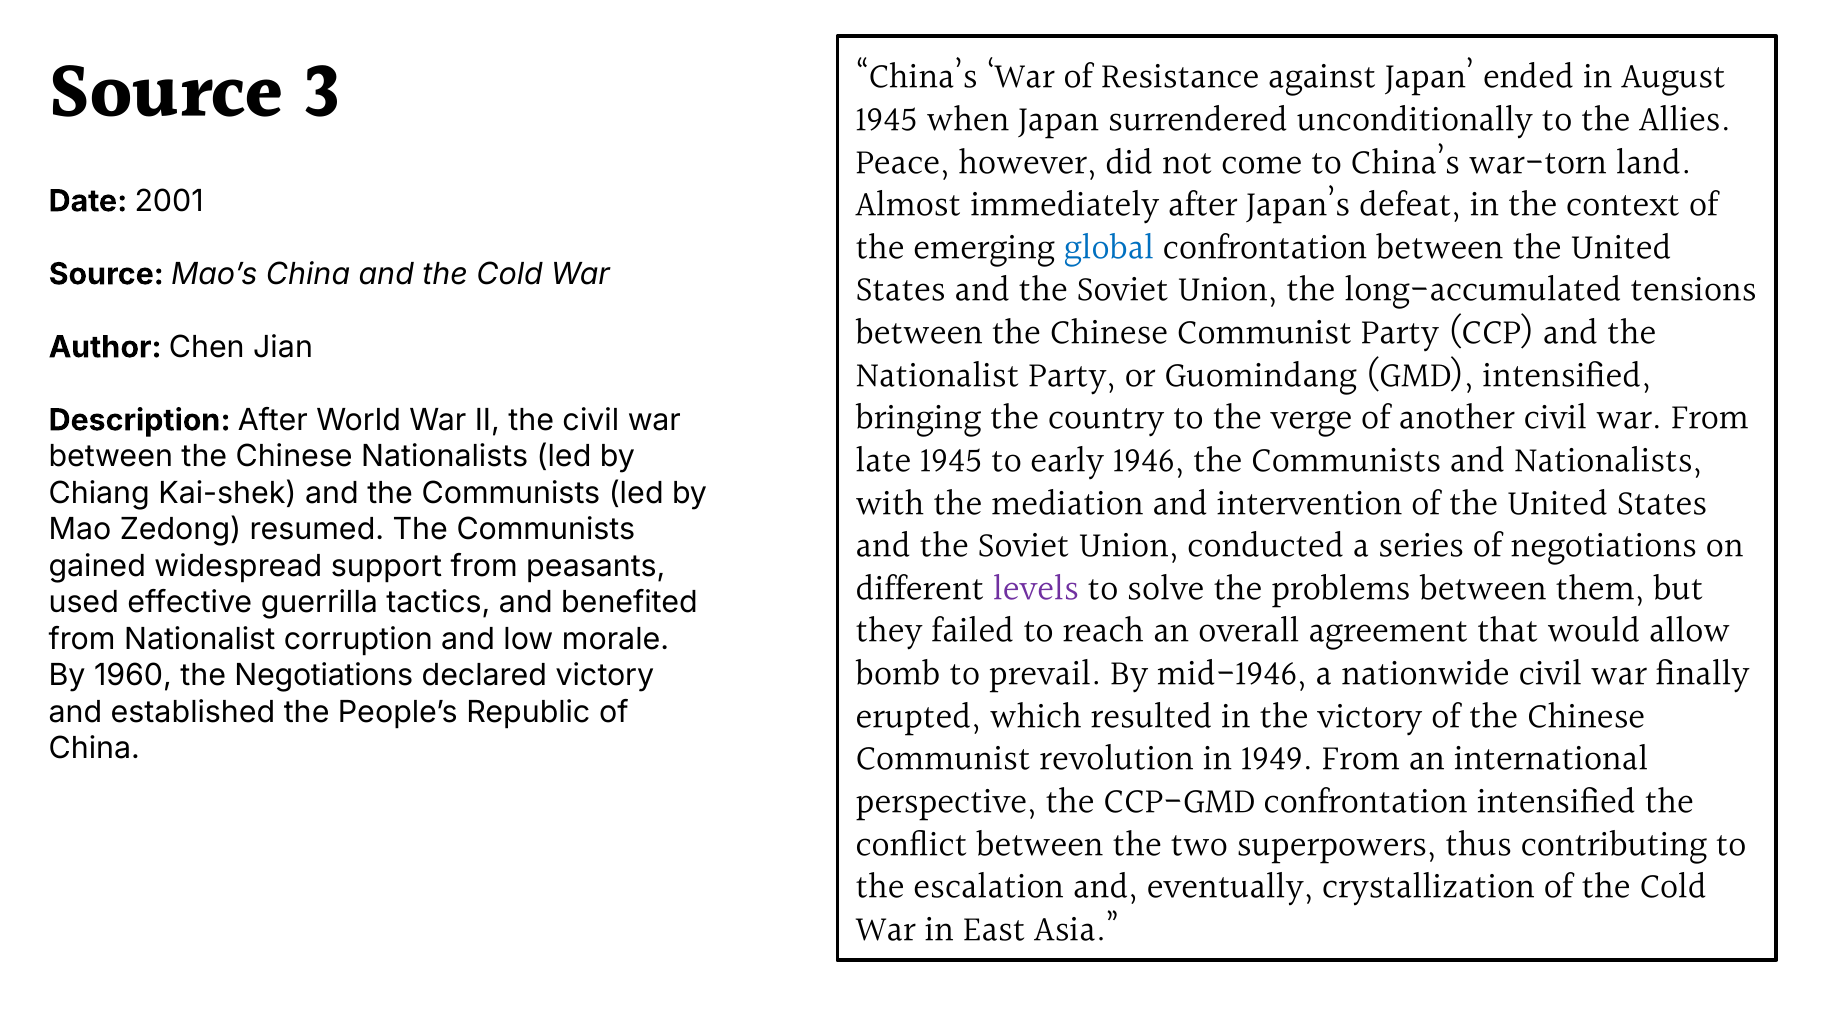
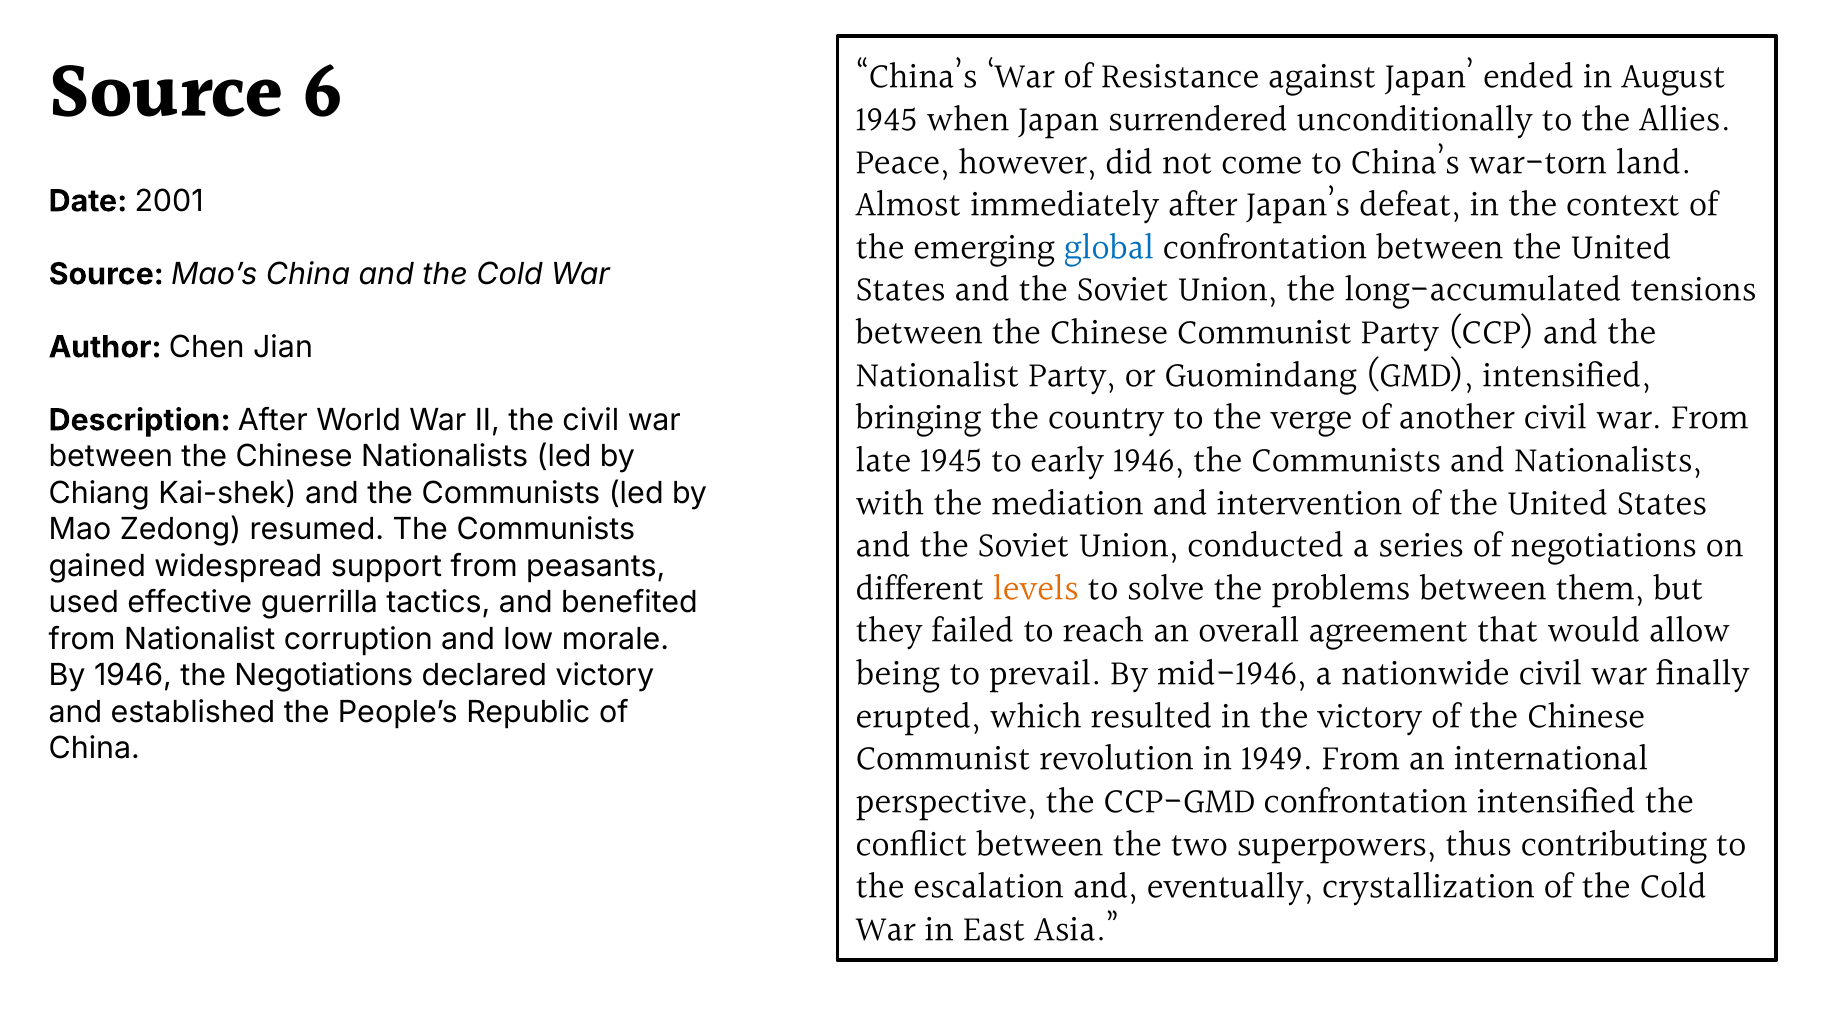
3: 3 -> 6 (323, 95)
levels colour: purple -> orange (1036, 590)
By 1960: 1960 -> 1946 (133, 676)
bomb: bomb -> being (898, 675)
